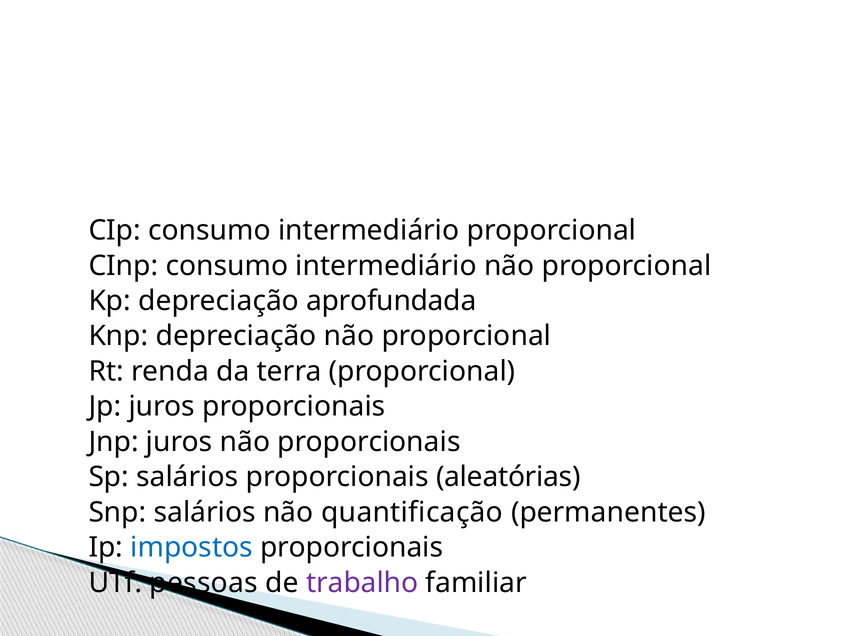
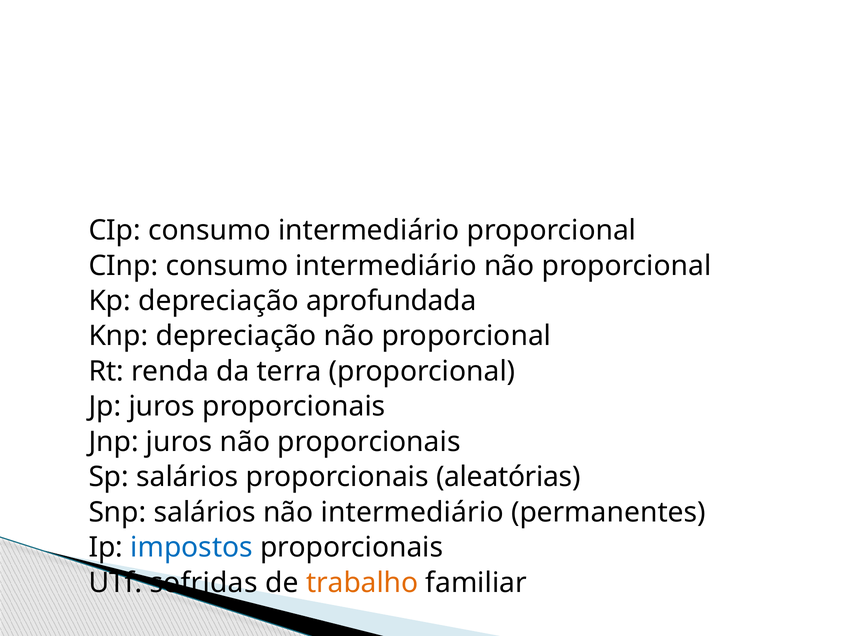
não quantificação: quantificação -> intermediário (412, 512)
pessoas: pessoas -> sofridas (204, 582)
trabalho colour: purple -> orange (362, 582)
